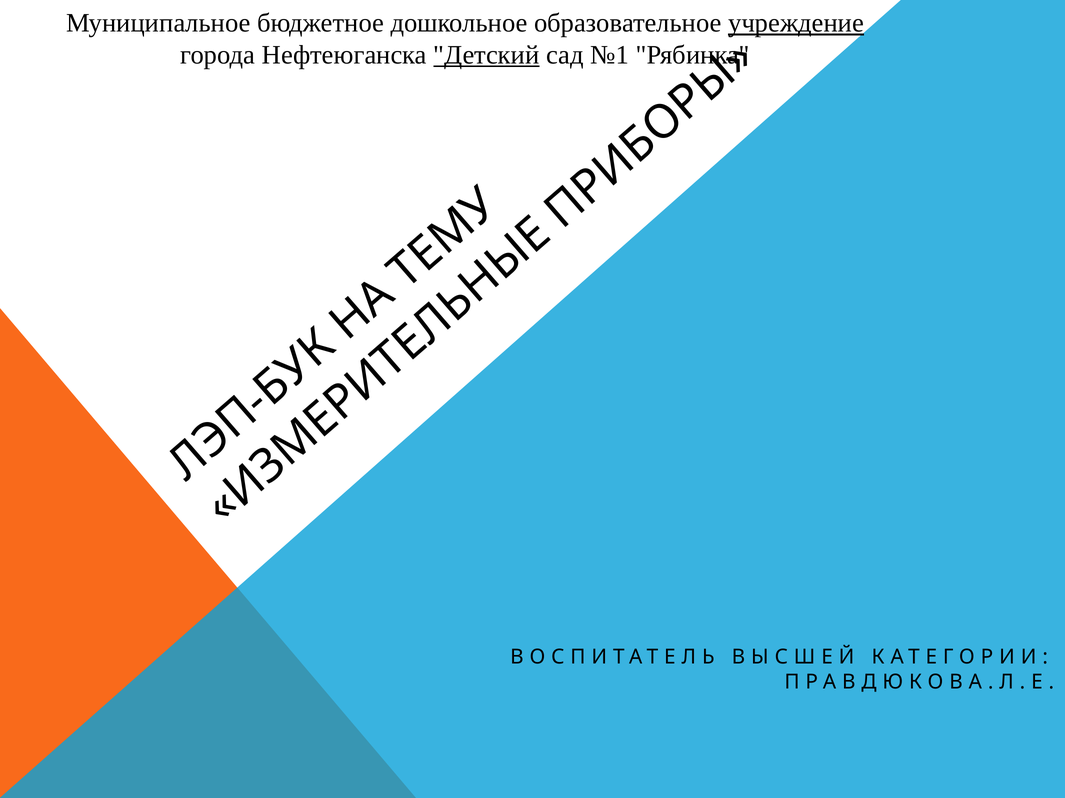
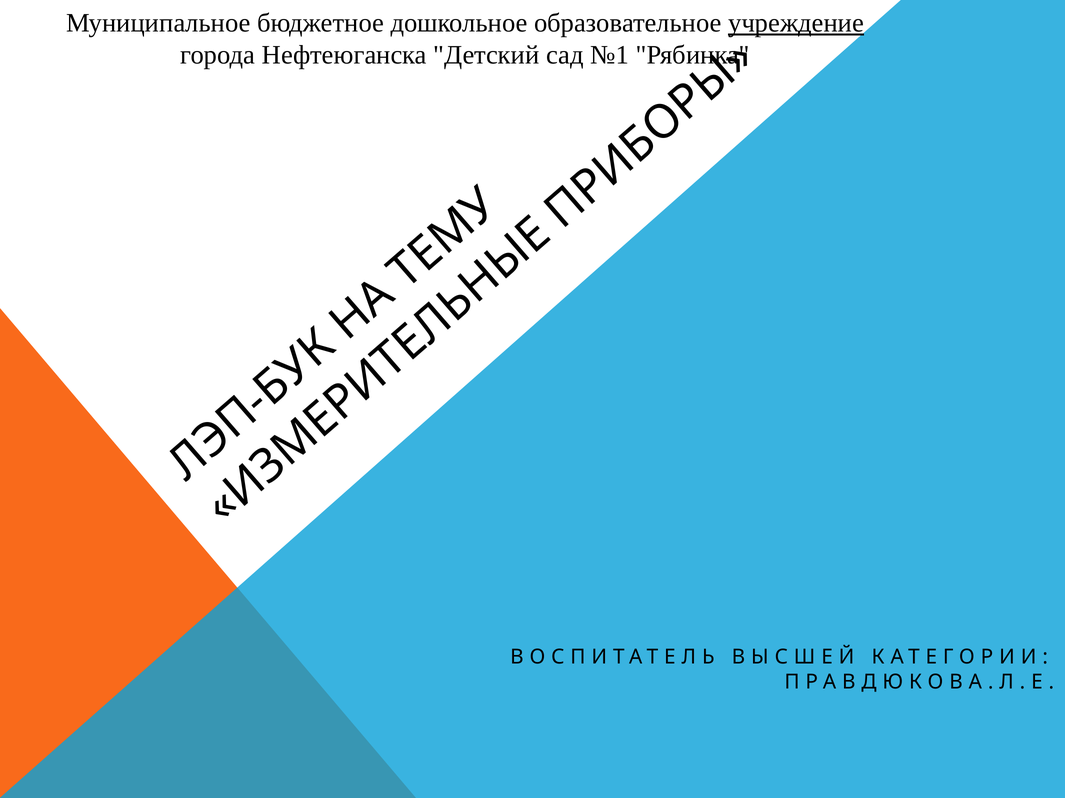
Детский underline: present -> none (486, 55)
